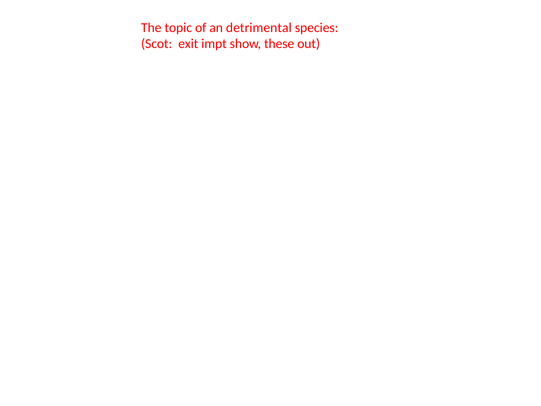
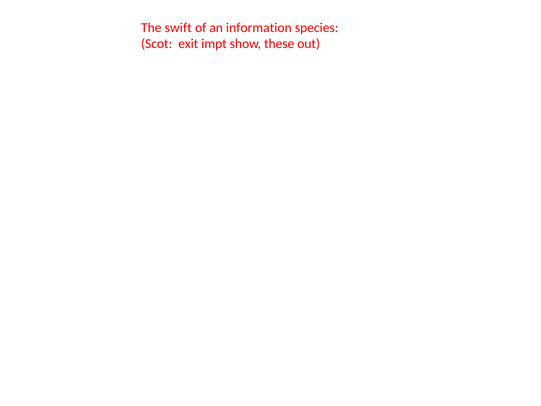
topic: topic -> swift (178, 28)
detrimental: detrimental -> information (259, 28)
